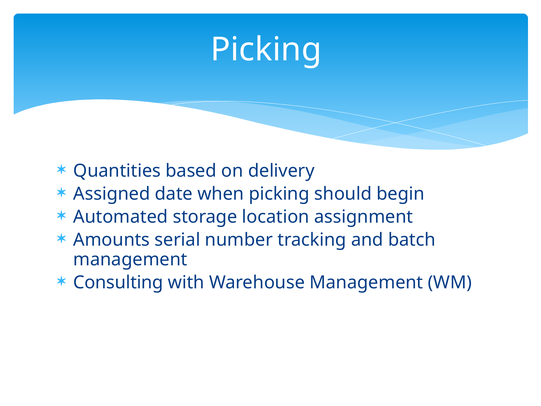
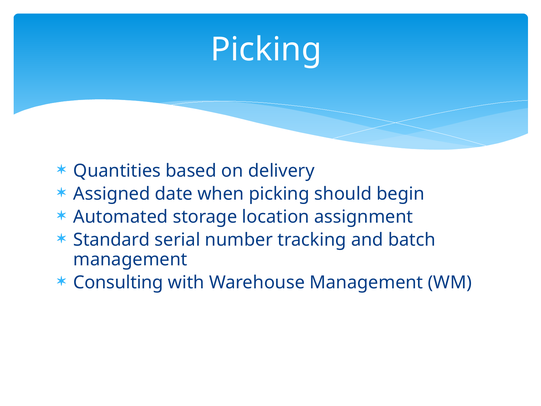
Amounts: Amounts -> Standard (112, 240)
